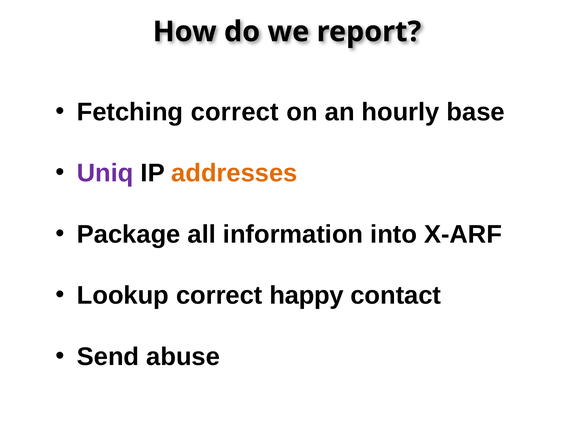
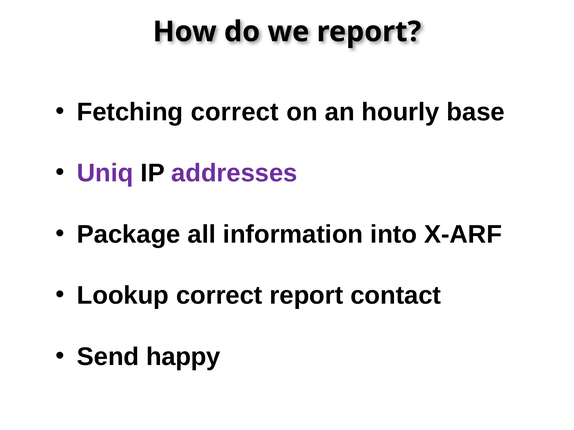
addresses colour: orange -> purple (234, 173)
correct happy: happy -> report (306, 296)
abuse: abuse -> happy (183, 357)
